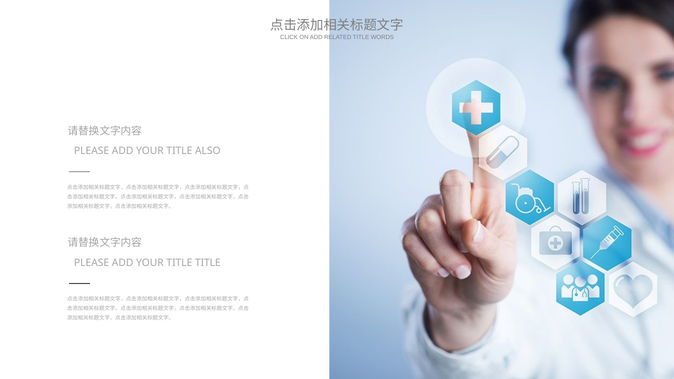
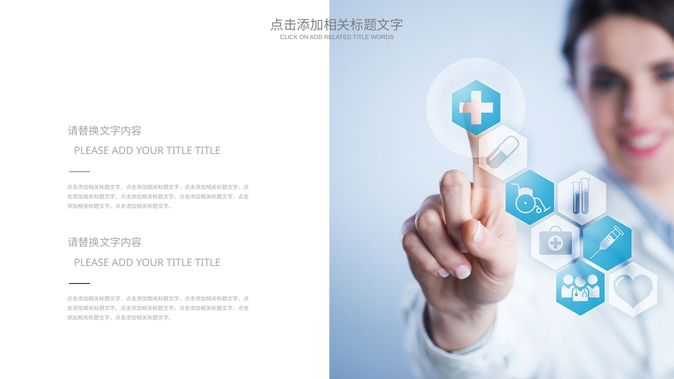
ALSO: ALSO -> TITLE (208, 151)
